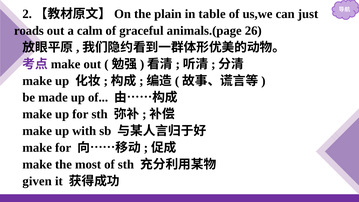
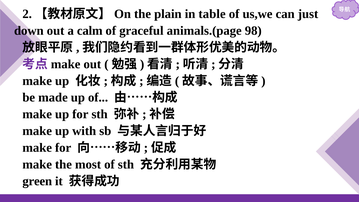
roads: roads -> down (29, 31)
26: 26 -> 98 (253, 31)
given: given -> green (37, 181)
